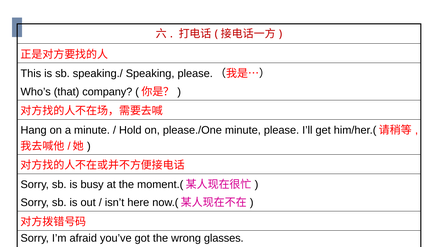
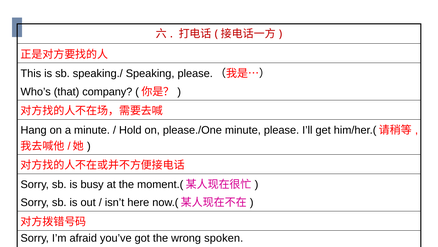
glasses: glasses -> spoken (224, 238)
